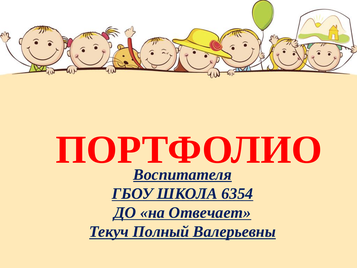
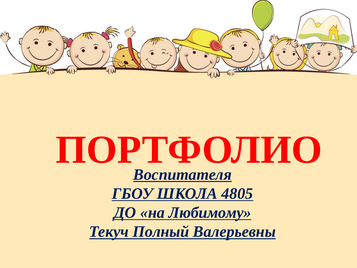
6354: 6354 -> 4805 (237, 193)
Отвечает: Отвечает -> Любимому (210, 212)
